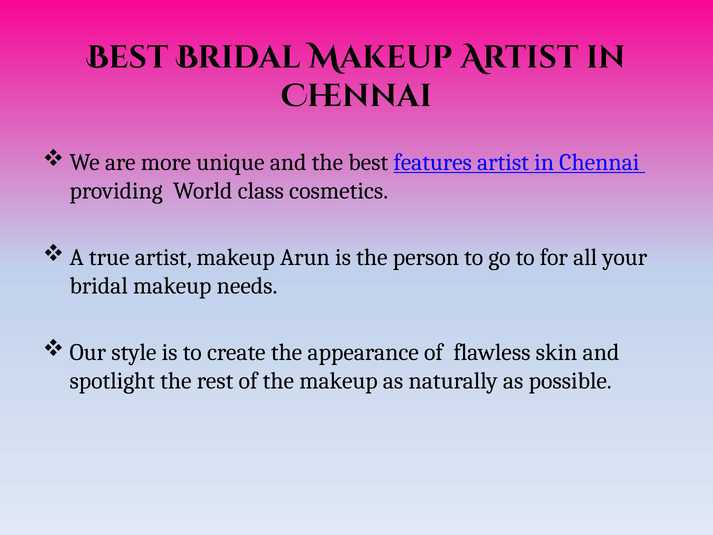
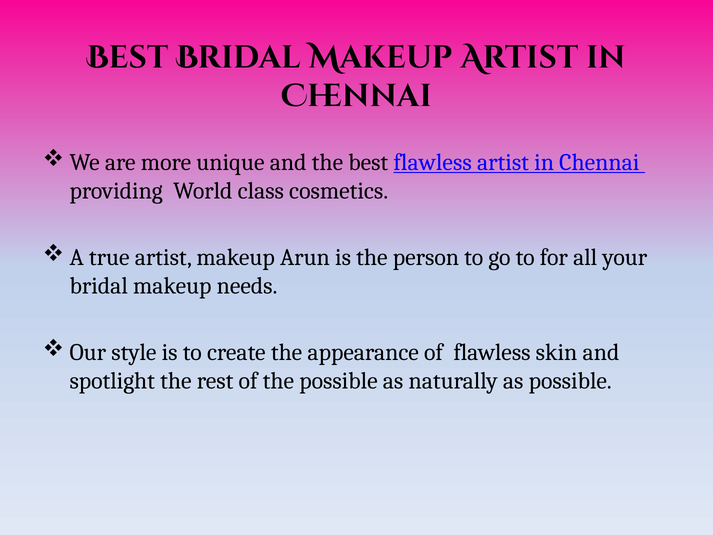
best features: features -> flawless (433, 162)
the makeup: makeup -> possible (338, 381)
